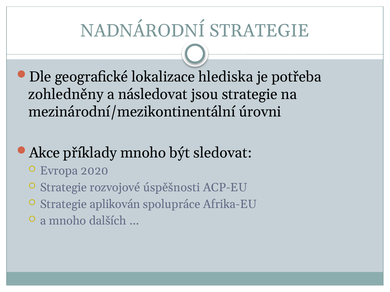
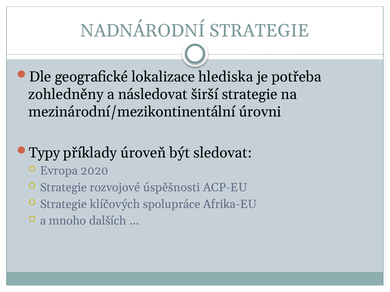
jsou: jsou -> širší (205, 94)
Akce: Akce -> Typy (45, 153)
příklady mnoho: mnoho -> úroveň (143, 153)
aplikován: aplikován -> klíčových (115, 204)
